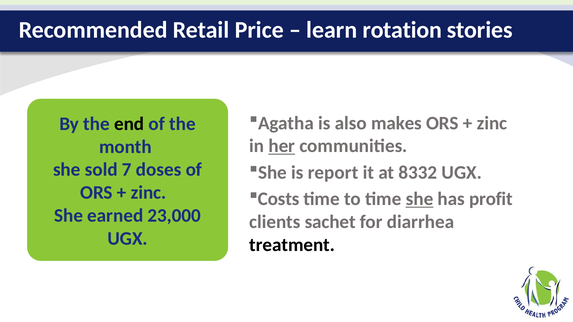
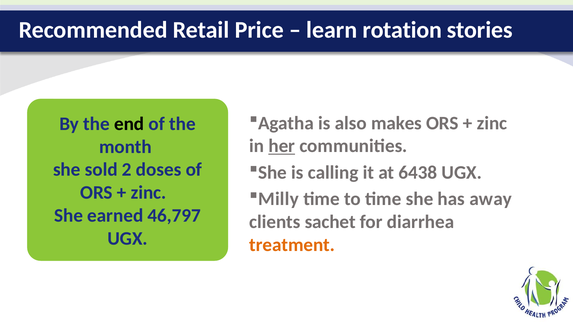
7: 7 -> 2 (127, 170)
report: report -> calling (333, 173)
8332: 8332 -> 6438 (418, 173)
Costs: Costs -> Milly (278, 199)
she underline: present -> none (420, 199)
profit: profit -> away (491, 199)
23,000: 23,000 -> 46,797 (174, 216)
treatment colour: black -> orange (292, 245)
